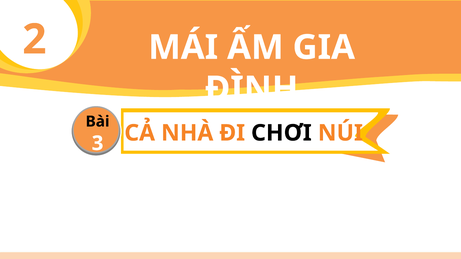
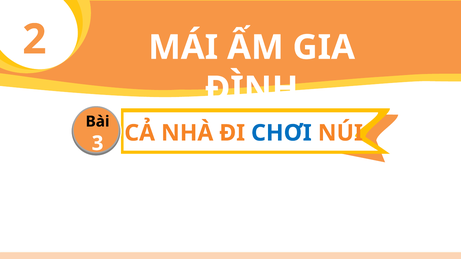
CHƠI colour: black -> blue (281, 133)
